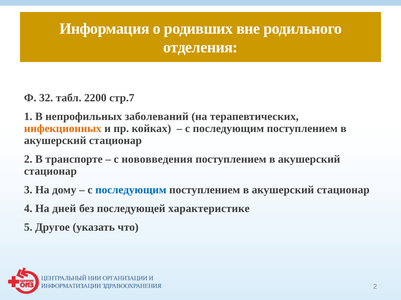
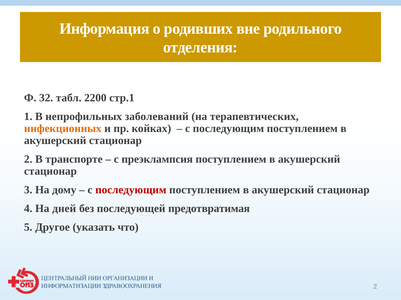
стр.7: стр.7 -> стр.1 (122, 98)
нововведения: нововведения -> преэклампсия (157, 160)
последующим colour: blue -> red (131, 190)
характеристике: характеристике -> предотвратимая (209, 209)
